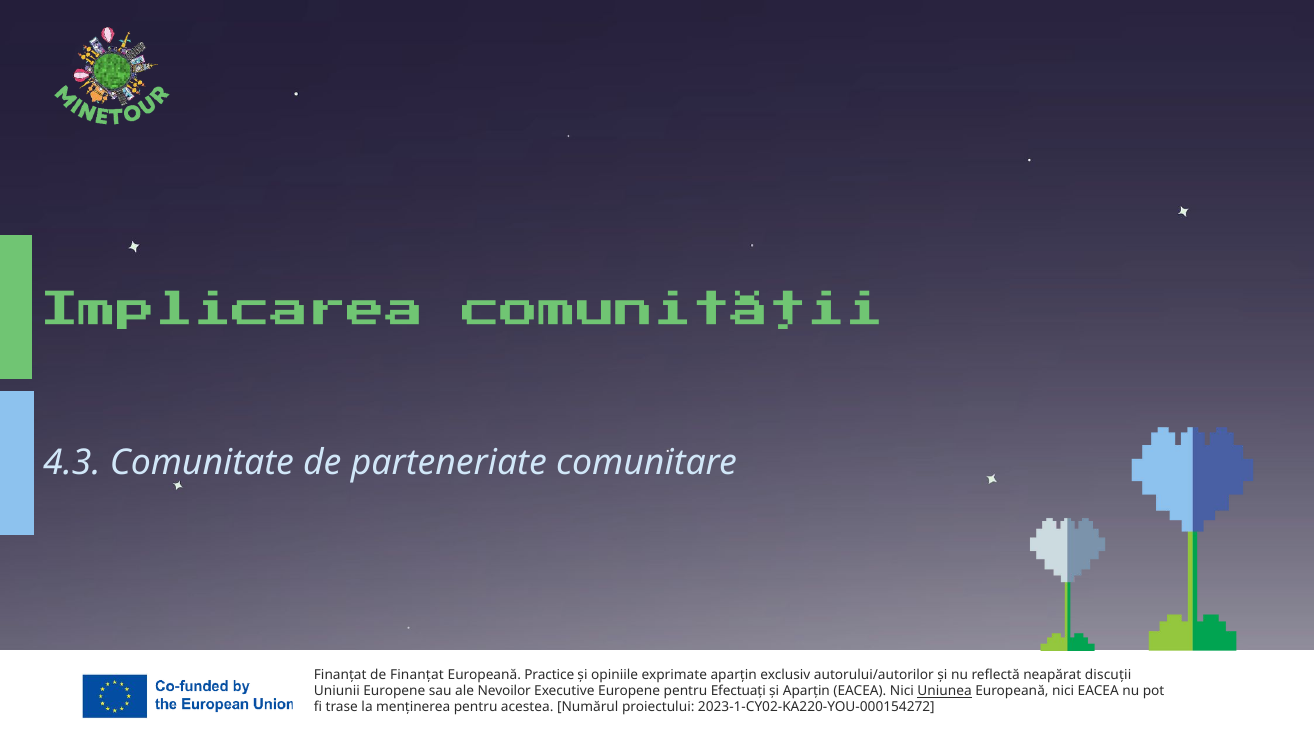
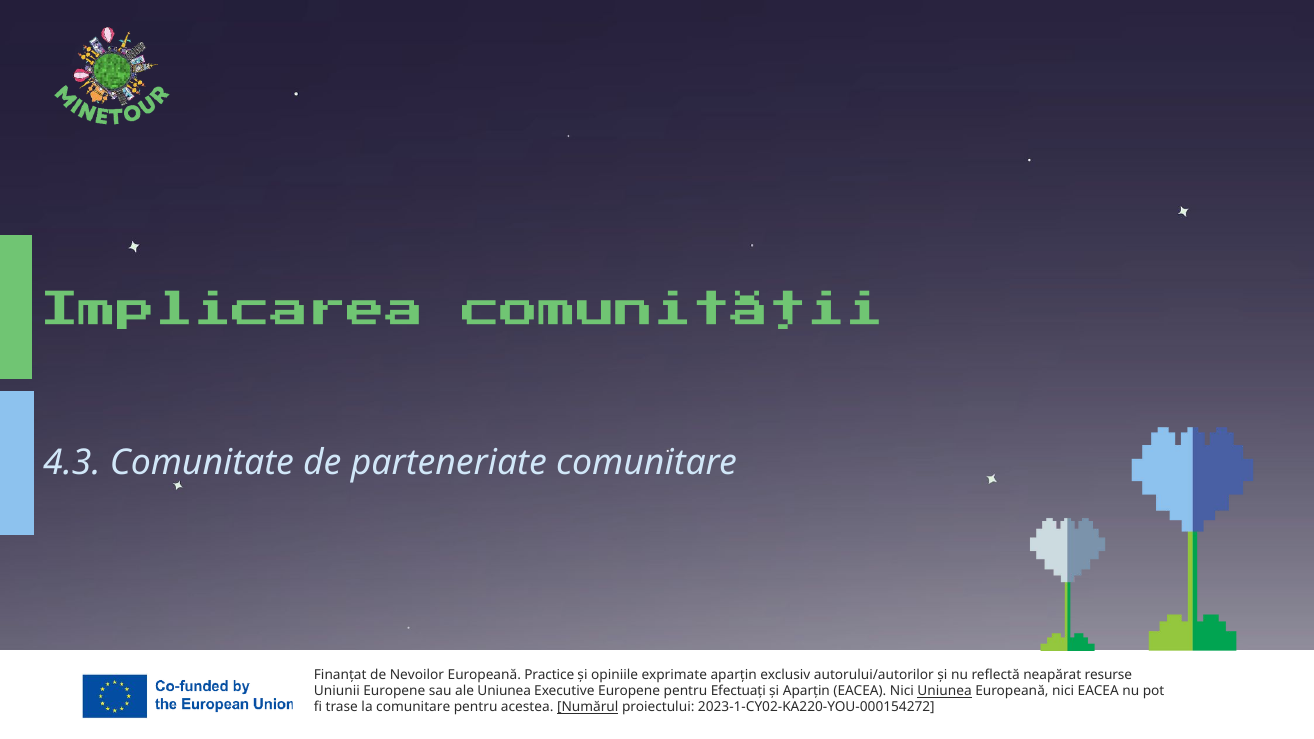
de Finanțat: Finanțat -> Nevoilor (417, 675)
discuții: discuții -> resurse (1108, 675)
ale Nevoilor: Nevoilor -> Uniunea (504, 691)
la menținerea: menținerea -> comunitare (413, 708)
Numărul underline: none -> present (588, 708)
